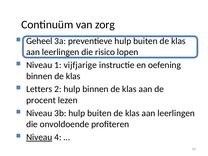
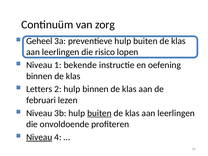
vijfjarige: vijfjarige -> bekende (80, 65)
procent: procent -> februari (41, 100)
buiten underline: none -> present (99, 113)
